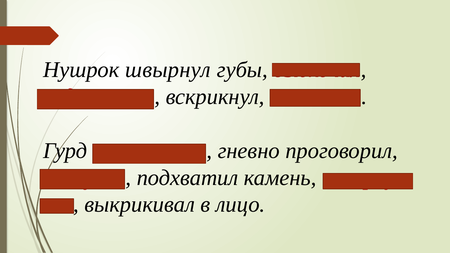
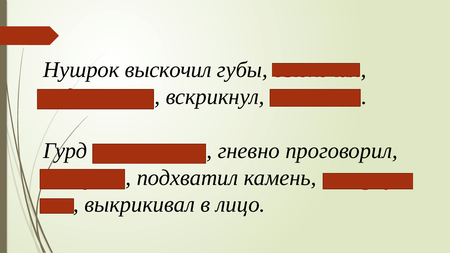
Нушрок швырнул: швырнул -> выскочил (168, 70)
